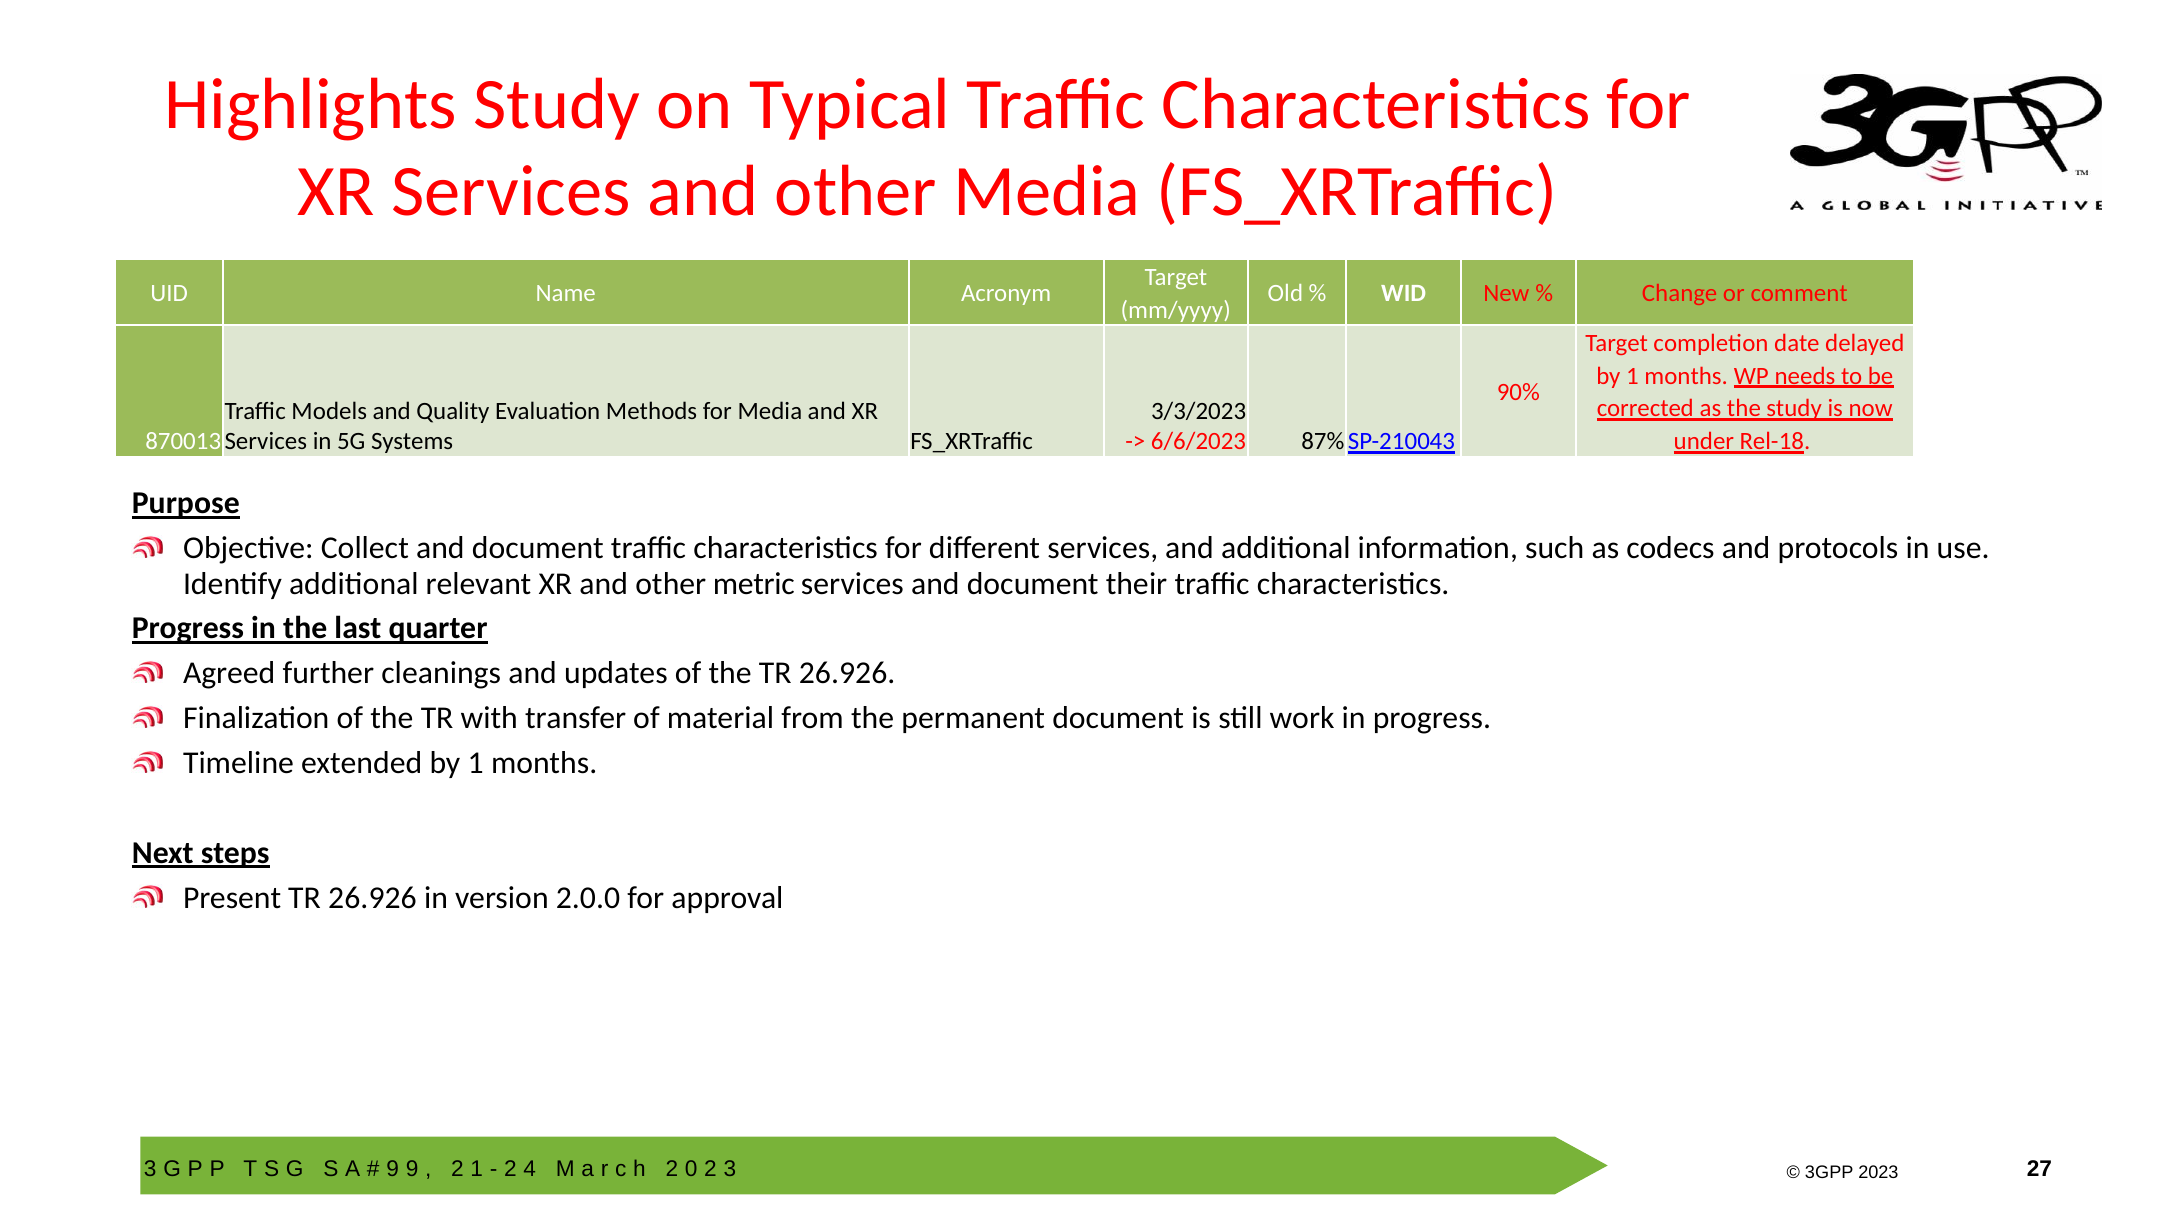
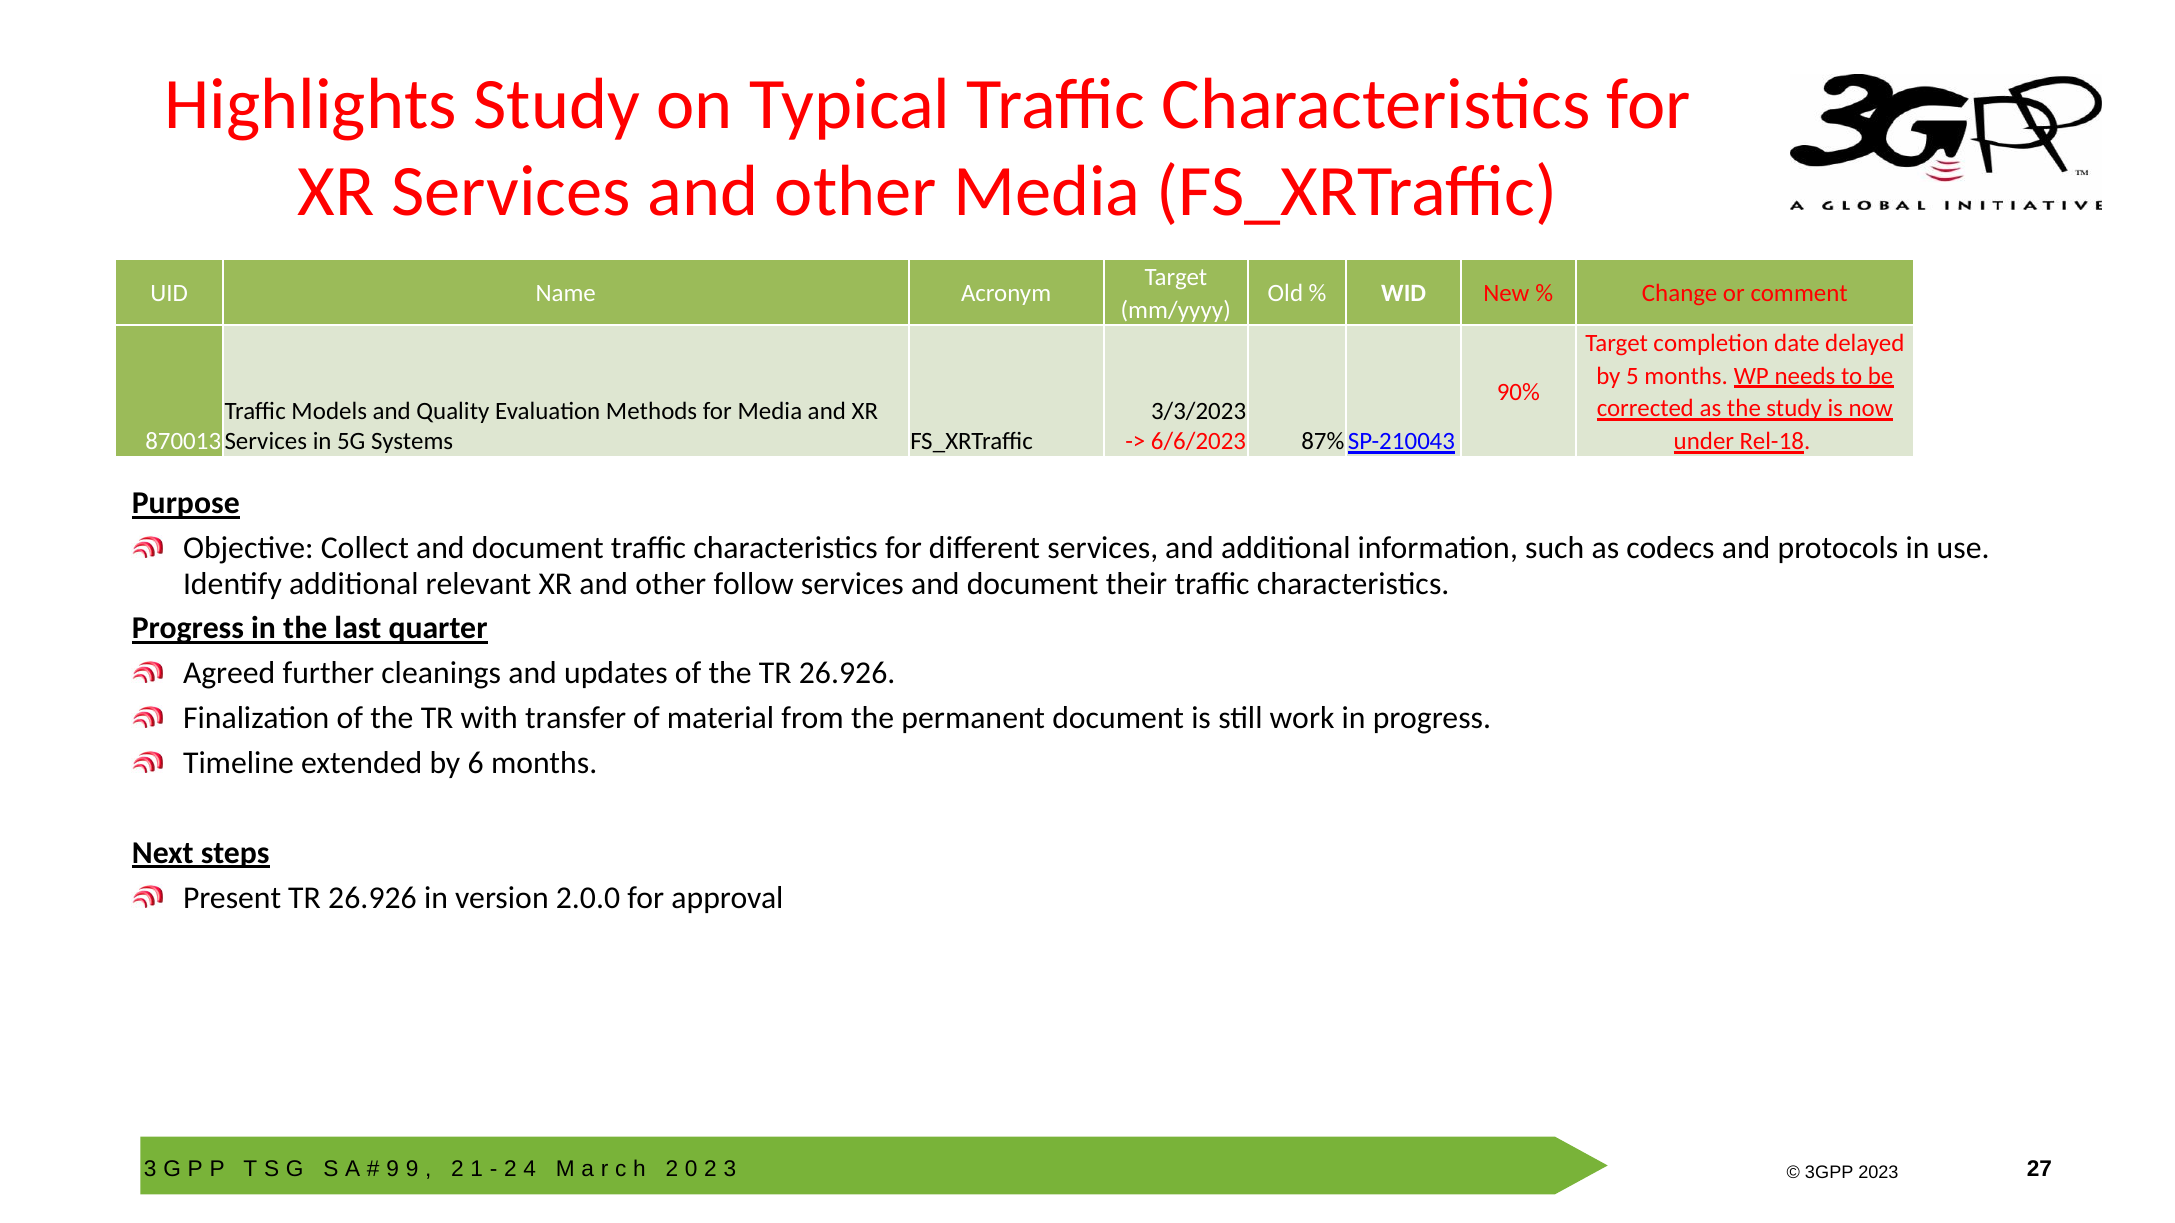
1: 1 -> 5 (1632, 376)
metric: metric -> follow (754, 584)
extended by 1: 1 -> 6 (476, 763)
